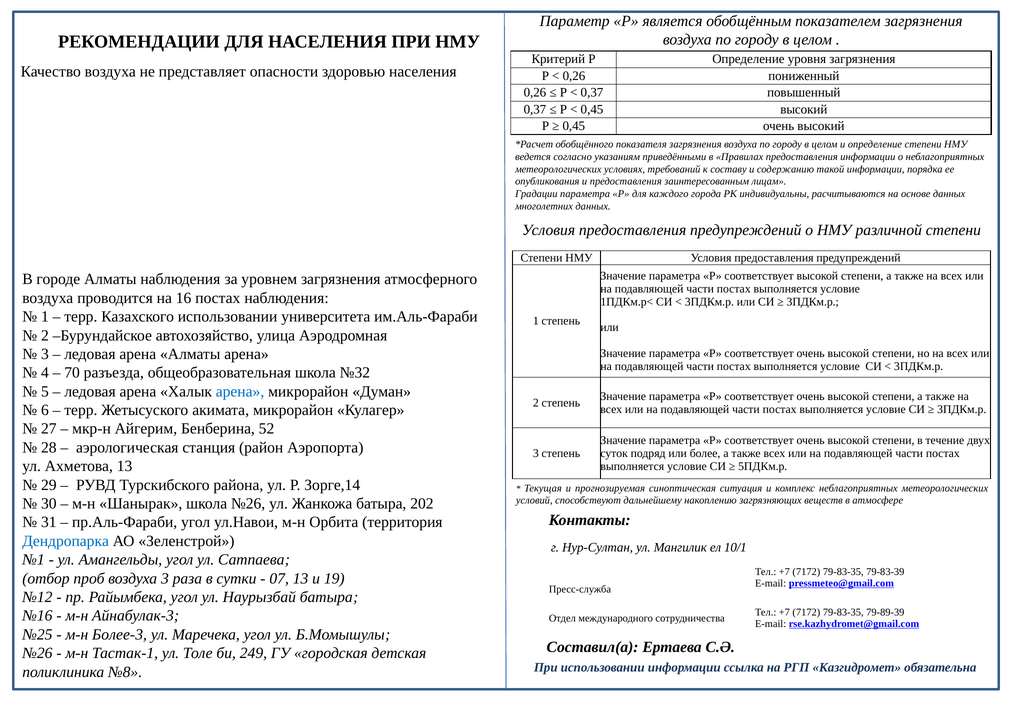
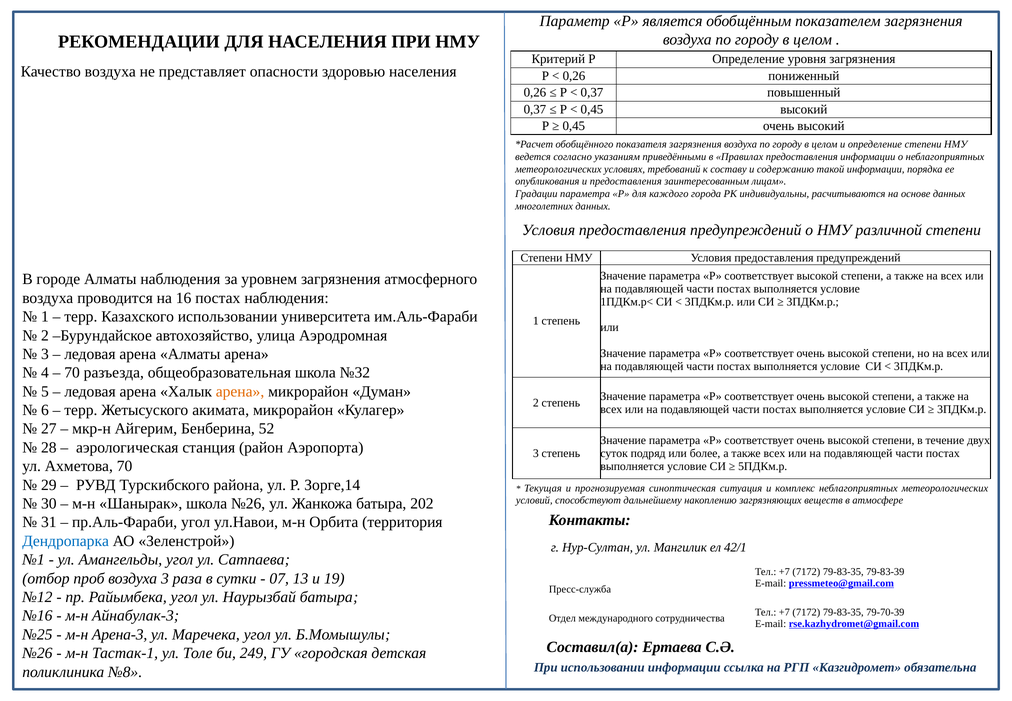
арена colour: blue -> orange (240, 391)
Ахметова 13: 13 -> 70 (125, 466)
10/1: 10/1 -> 42/1 (735, 547)
79-89-39: 79-89-39 -> 79-70-39 (885, 612)
Более-3: Более-3 -> Арена-3 (120, 634)
